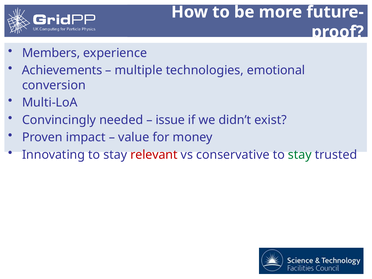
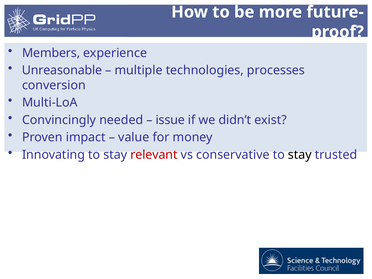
Achievements: Achievements -> Unreasonable (62, 70)
emotional: emotional -> processes (276, 70)
stay colour: green -> black (300, 155)
